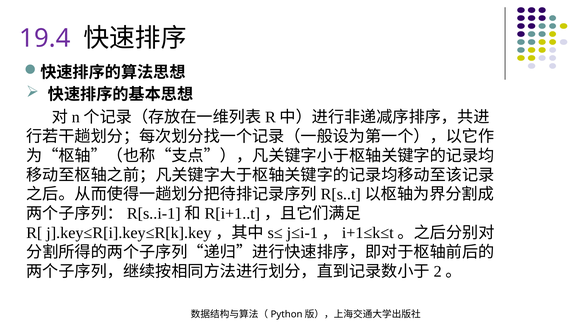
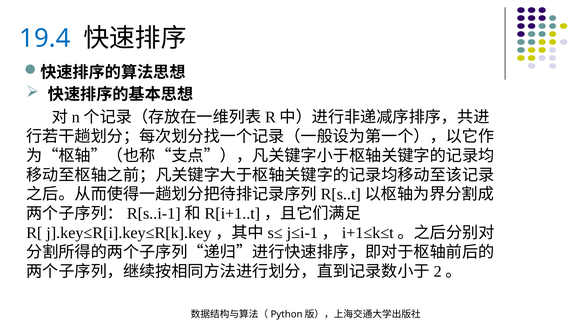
19.4 colour: purple -> blue (45, 38)
